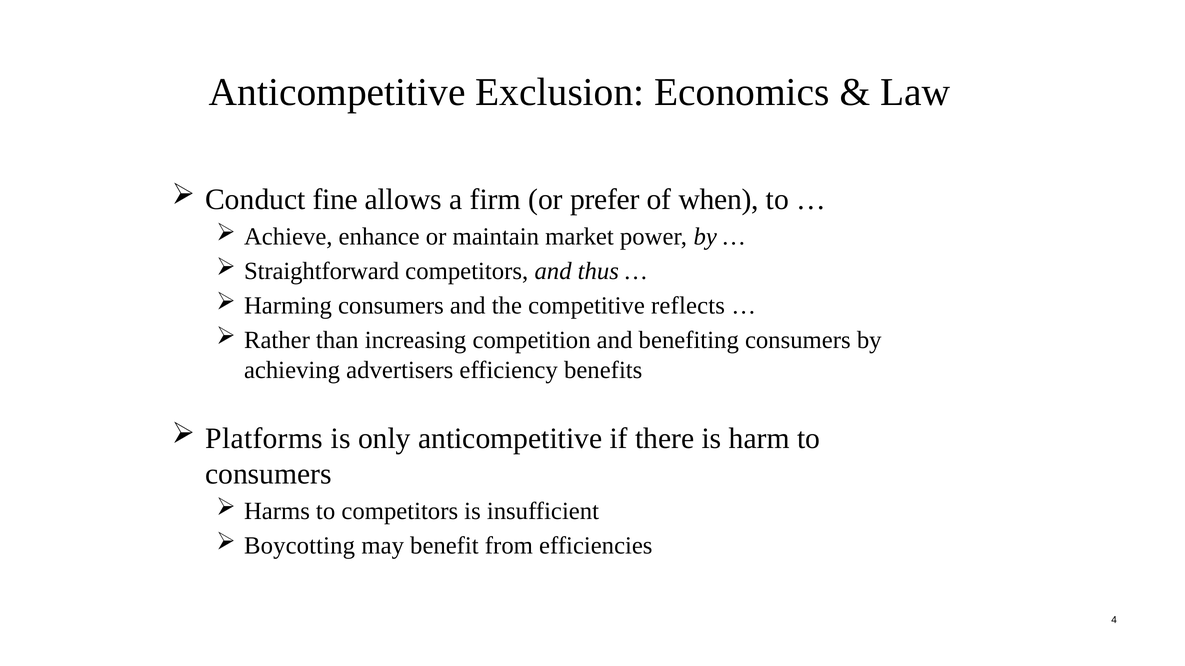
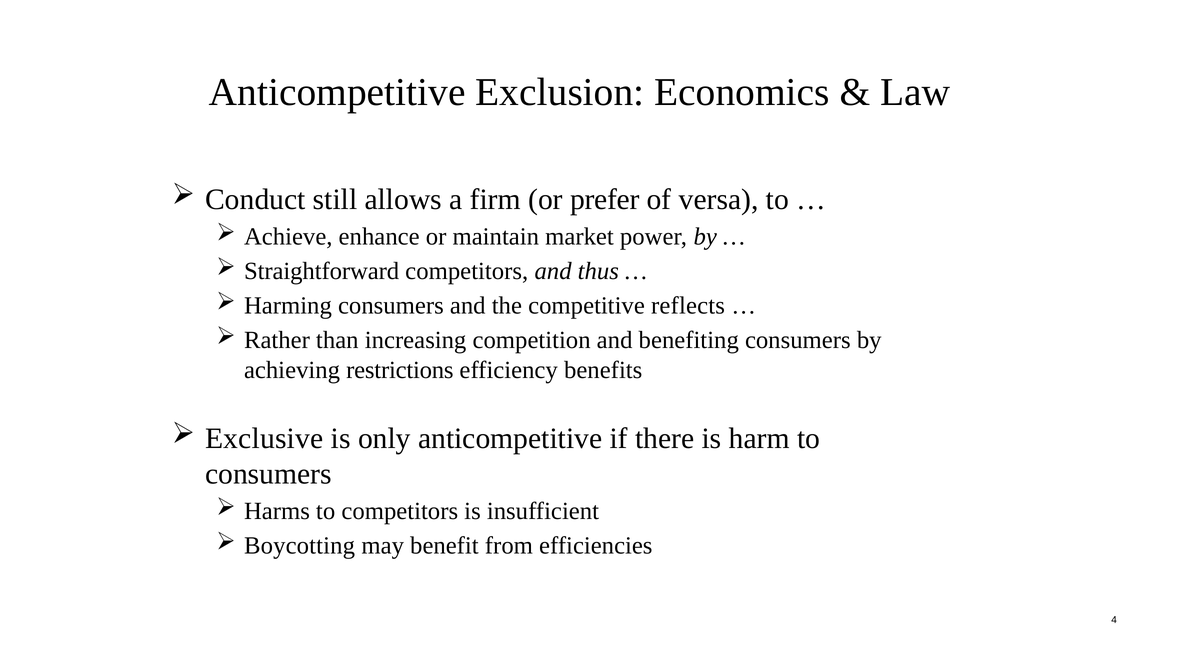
fine: fine -> still (335, 200)
when: when -> versa (719, 200)
advertisers: advertisers -> restrictions (400, 370)
Platforms: Platforms -> Exclusive (264, 439)
